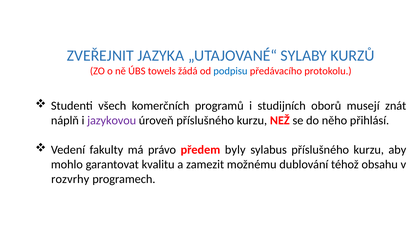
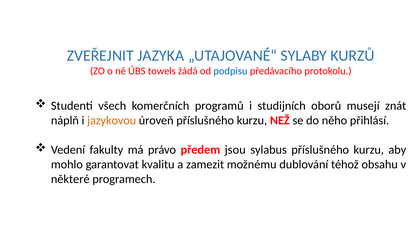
jazykovou colour: purple -> orange (112, 121)
byly: byly -> jsou (235, 150)
rozvrhy: rozvrhy -> některé (70, 179)
